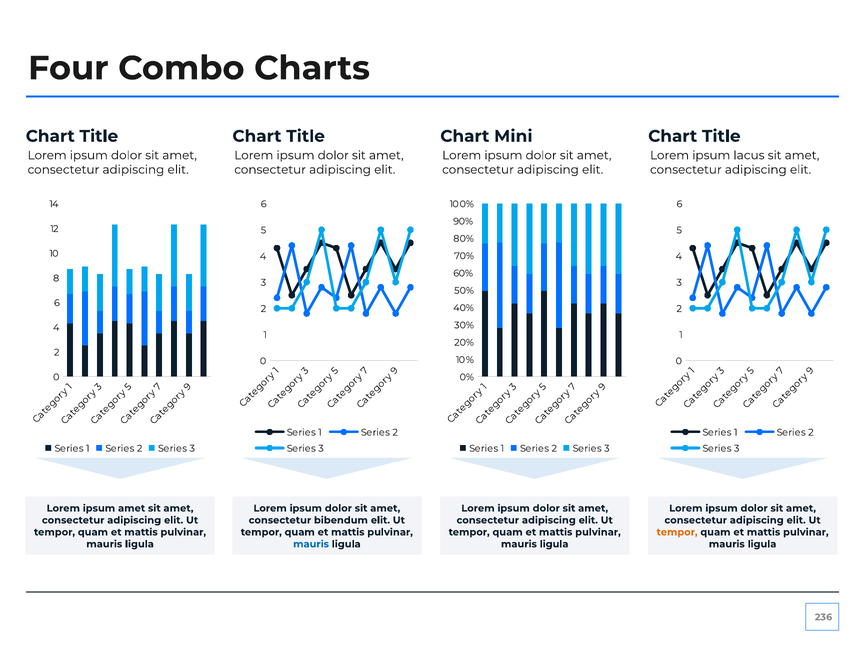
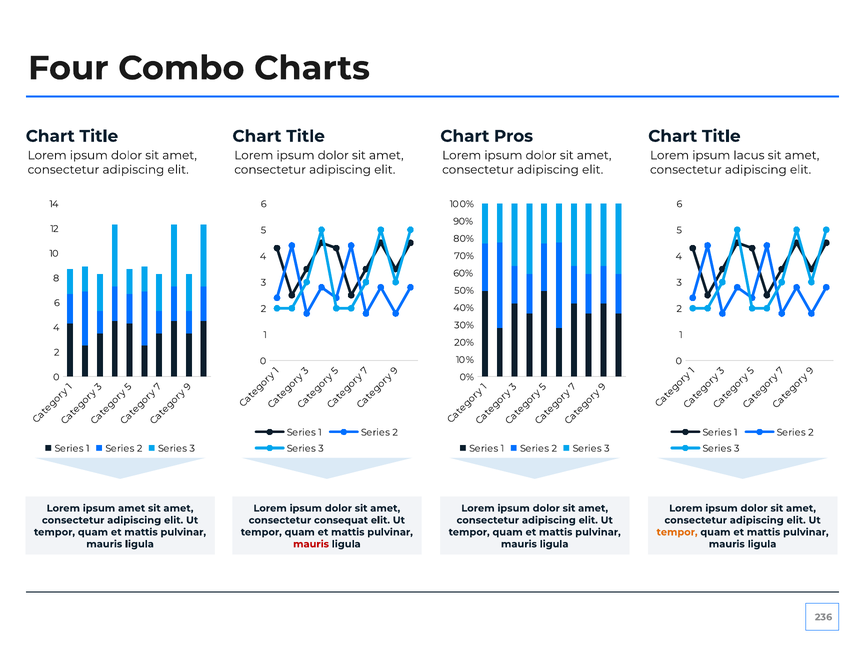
Mini: Mini -> Pros (514, 136)
bibendum: bibendum -> consequat (341, 520)
mauris colour: blue -> red (311, 544)
